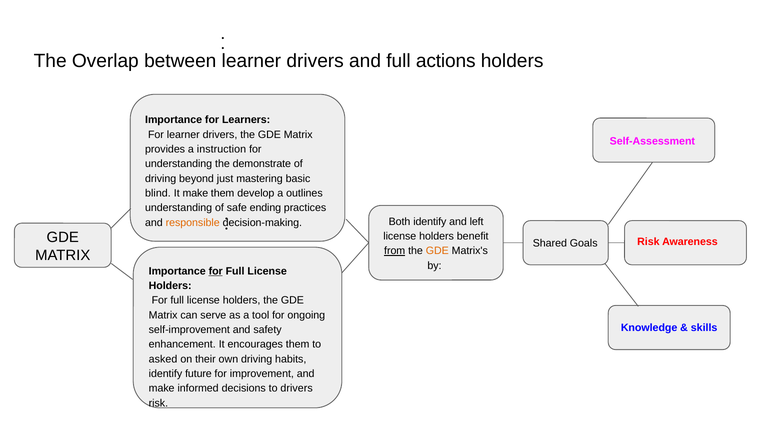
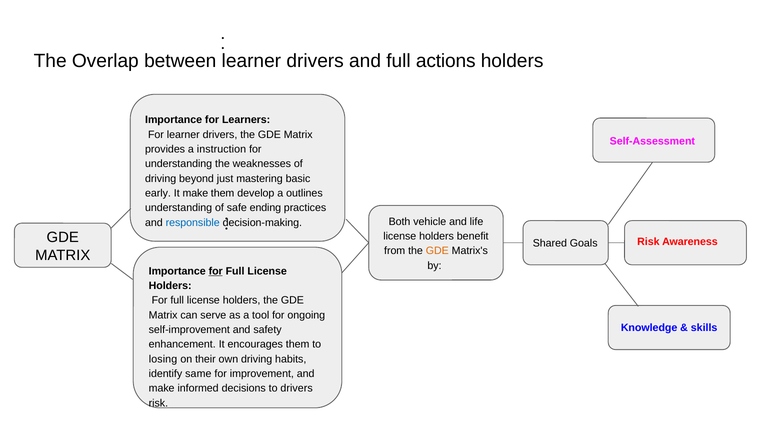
demonstrate: demonstrate -> weaknesses (262, 164)
blind: blind -> early (158, 193)
Both identify: identify -> vehicle (430, 222)
left: left -> life (477, 222)
responsible colour: orange -> blue (193, 223)
from underline: present -> none (395, 251)
asked: asked -> losing (163, 359)
future: future -> same (198, 374)
